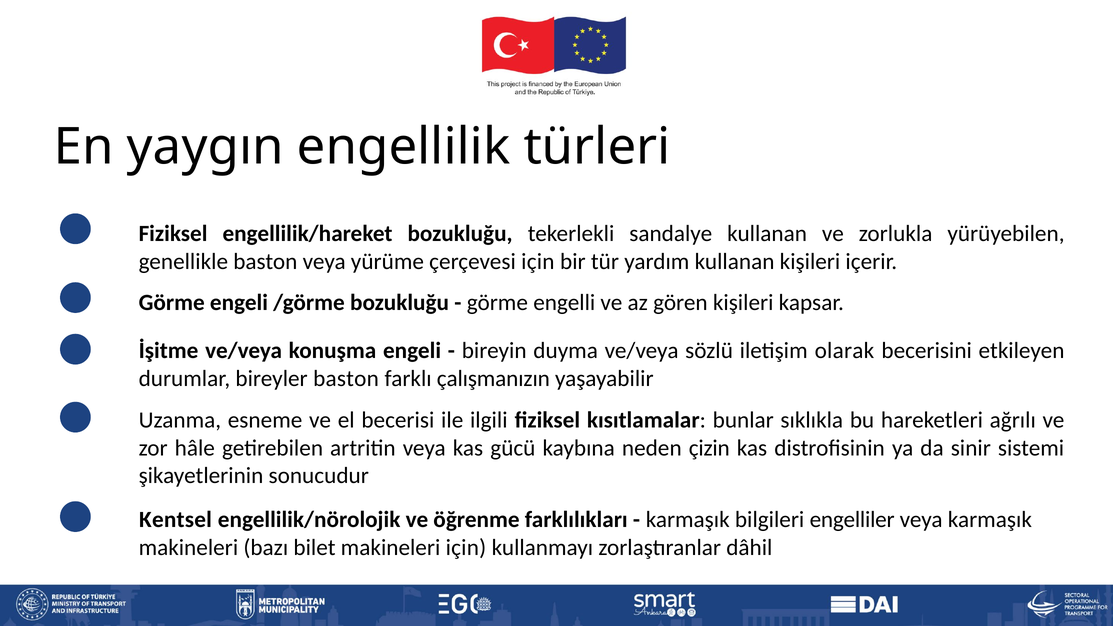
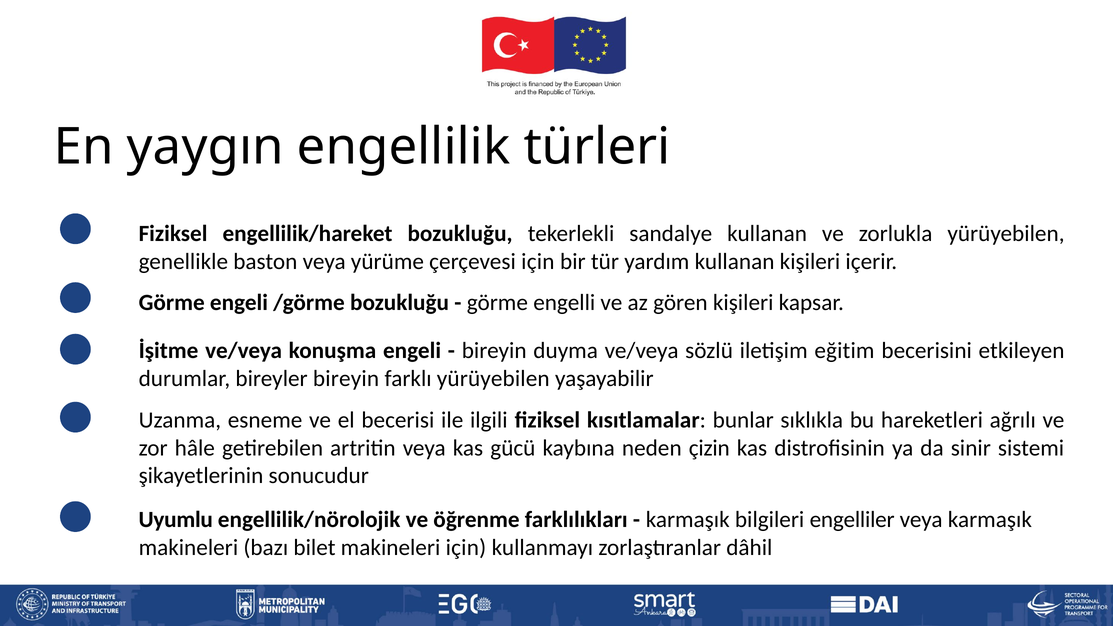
olarak: olarak -> eğitim (844, 351)
bireyler baston: baston -> bireyin (346, 378)
farklı çalışmanızın: çalışmanızın -> yürüyebilen (493, 378)
Kentsel: Kentsel -> Uyumlu (176, 520)
